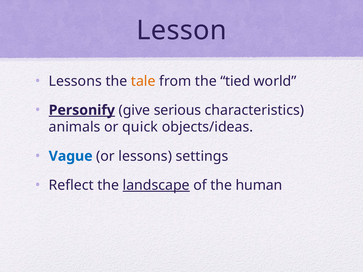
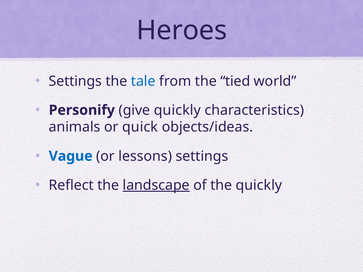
Lesson: Lesson -> Heroes (182, 30)
Lessons: Lessons -> Settings (75, 81)
tale colour: orange -> blue (143, 81)
Personify underline: present -> none (82, 110)
give serious: serious -> quickly (177, 110)
the human: human -> quickly (259, 185)
